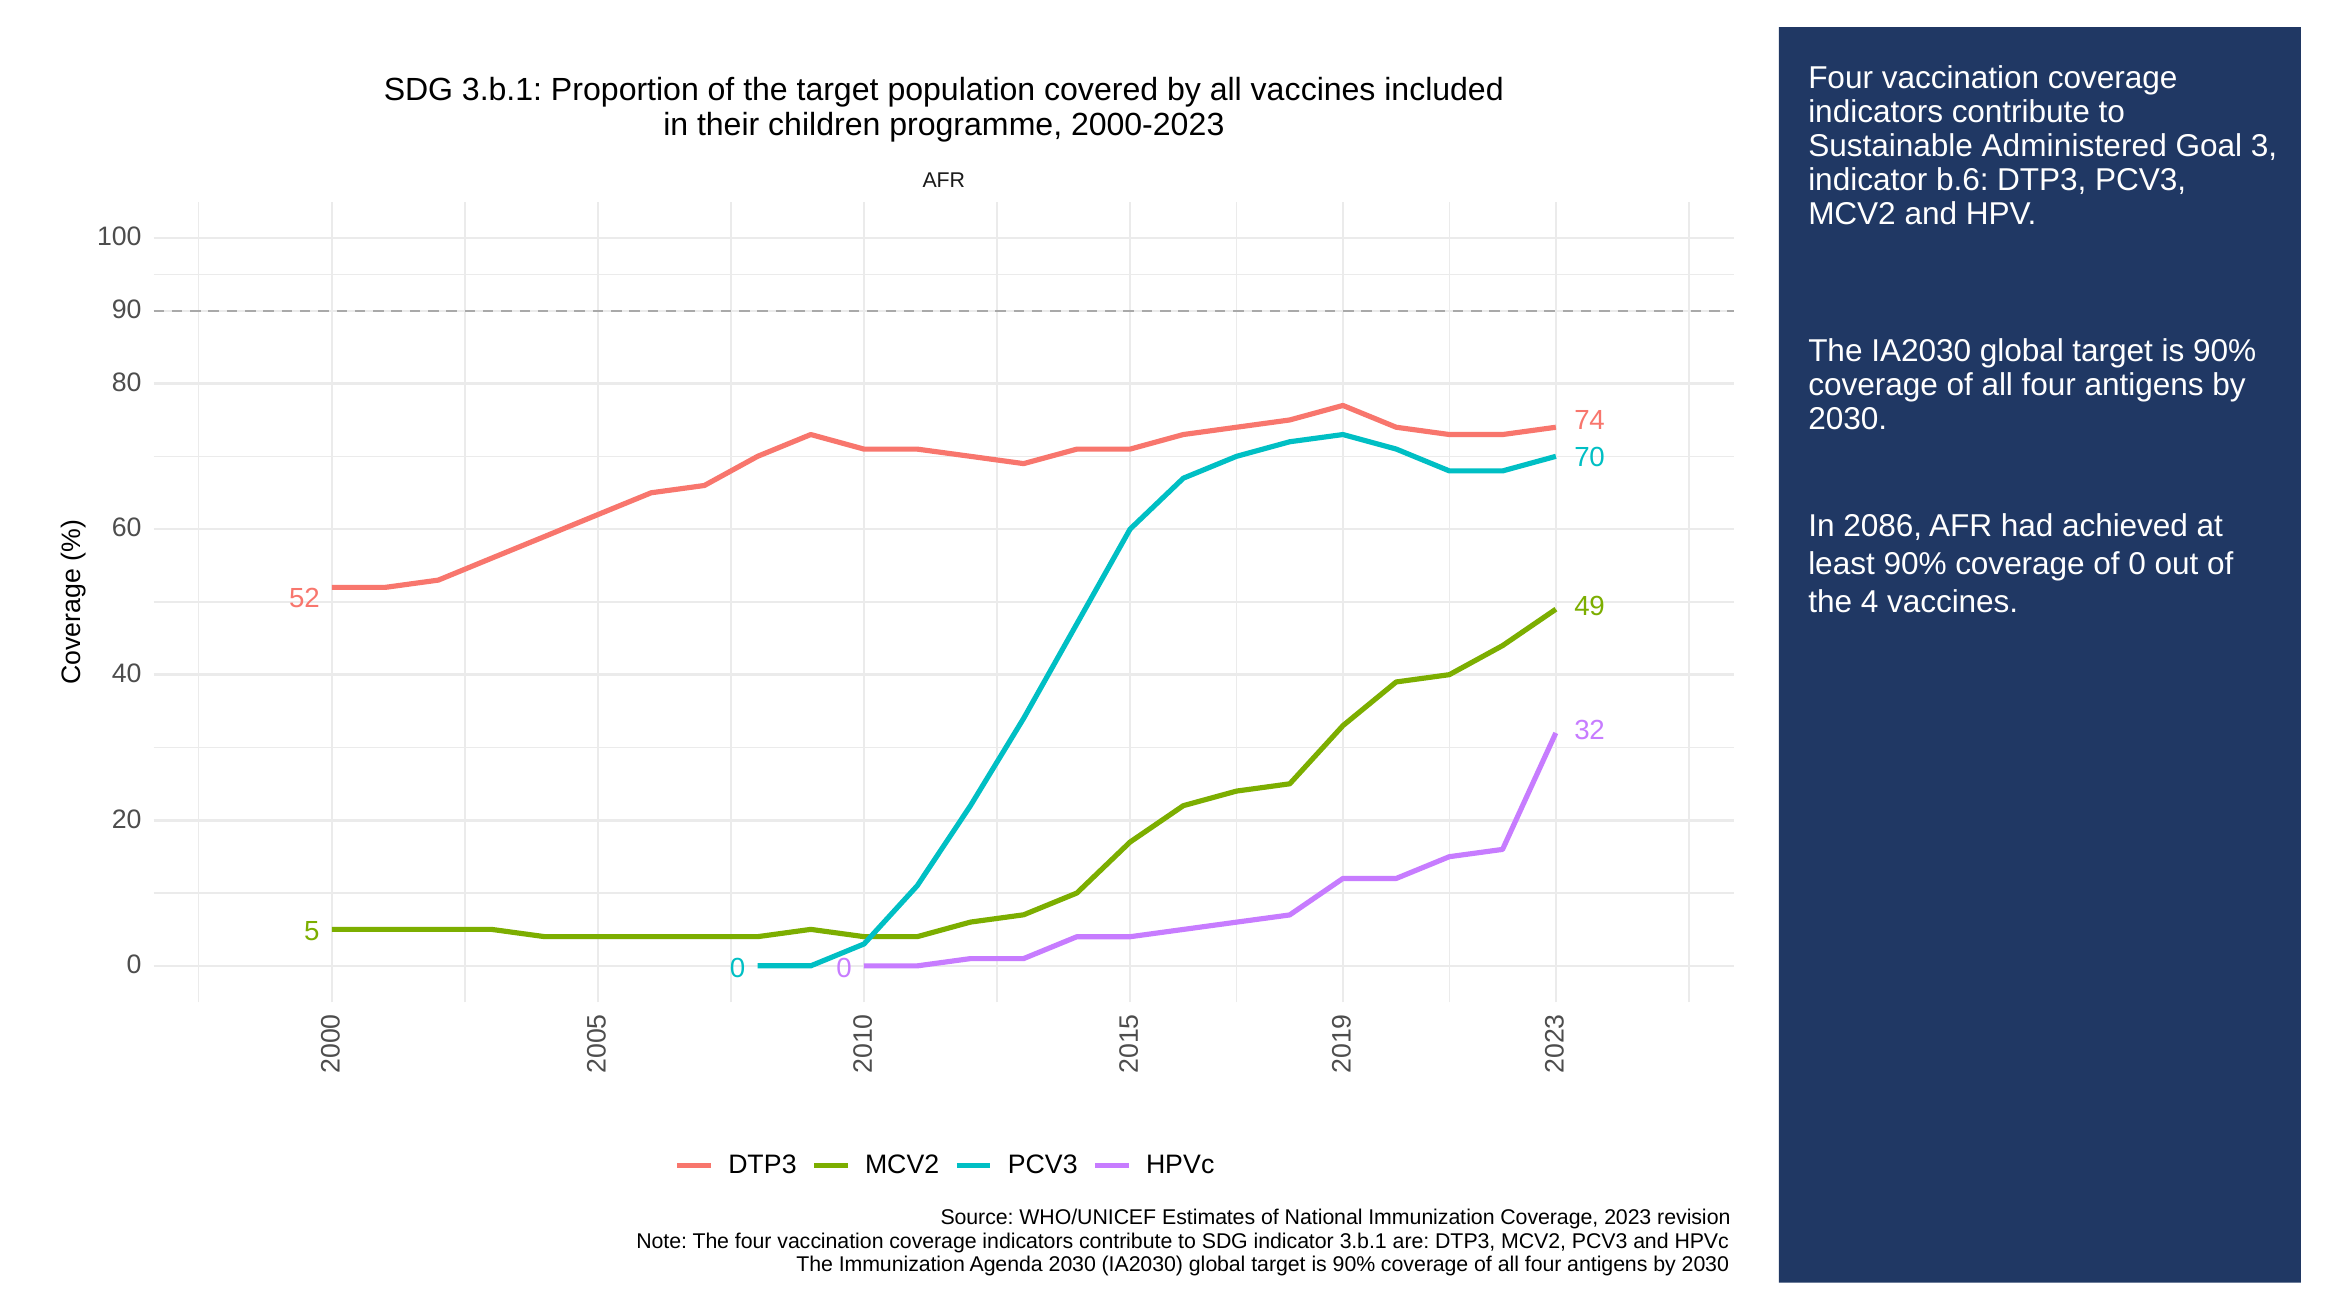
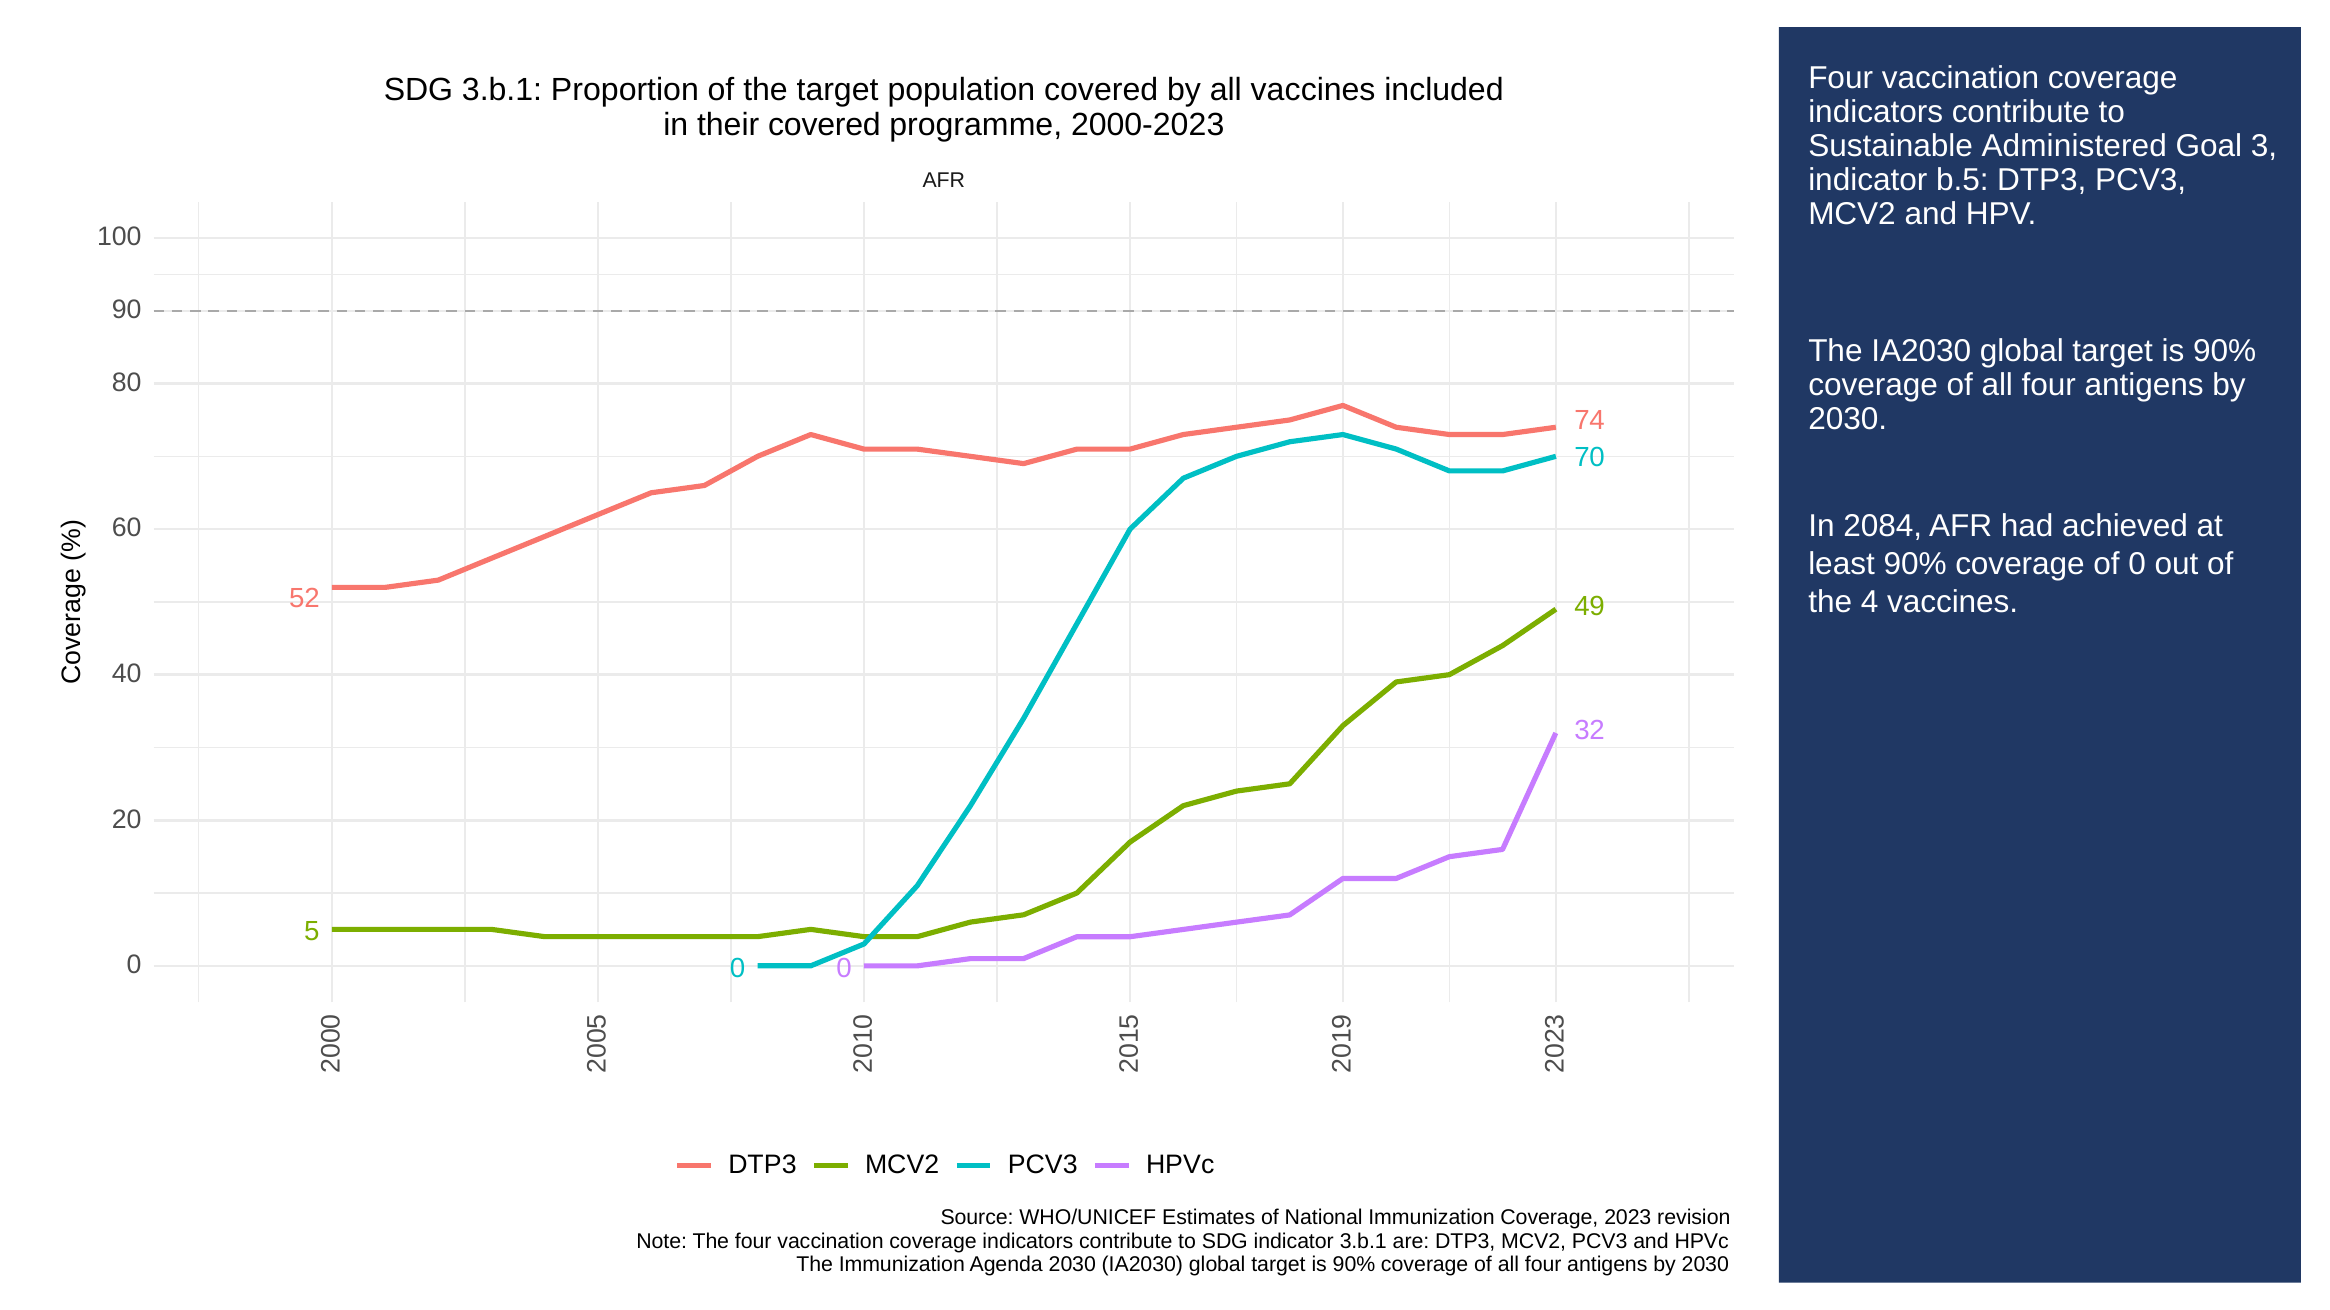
their children: children -> covered (824, 125)
b.6: b.6 -> b.5 (1962, 180)
2086: 2086 -> 2084 (1883, 526)
